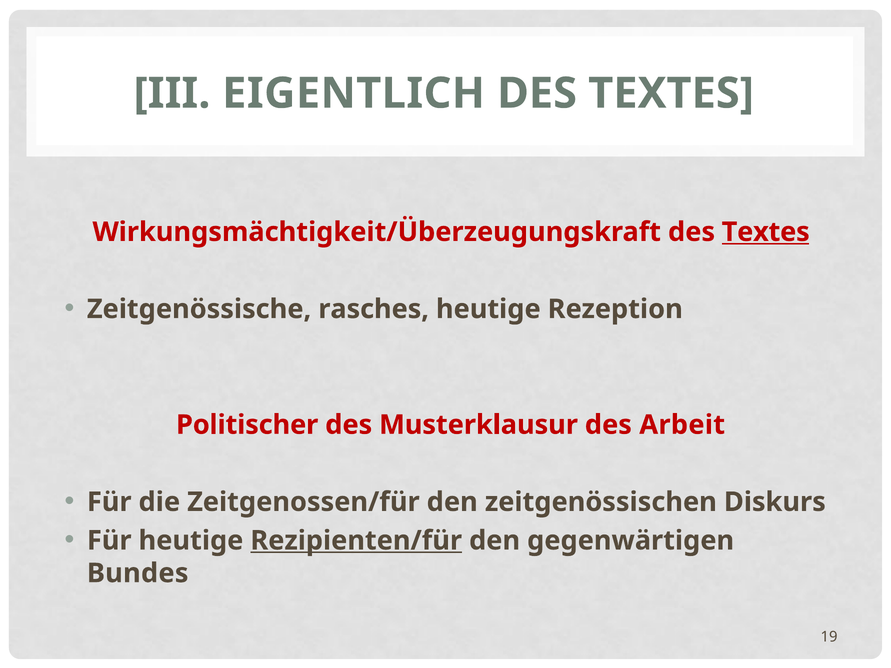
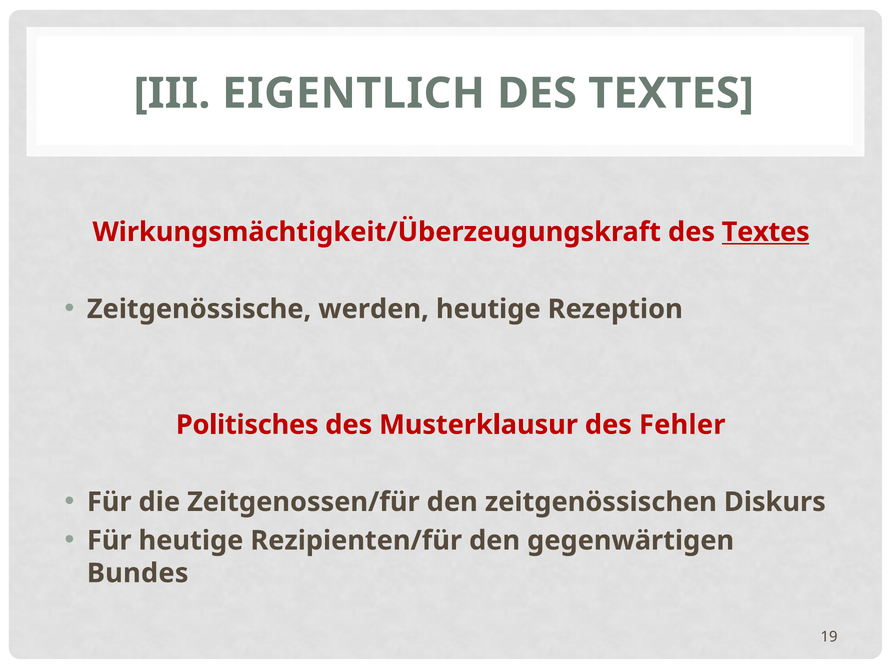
rasches: rasches -> werden (374, 309)
Politischer: Politischer -> Politisches (247, 425)
Arbeit: Arbeit -> Fehler (682, 425)
Rezipienten/für underline: present -> none (356, 541)
